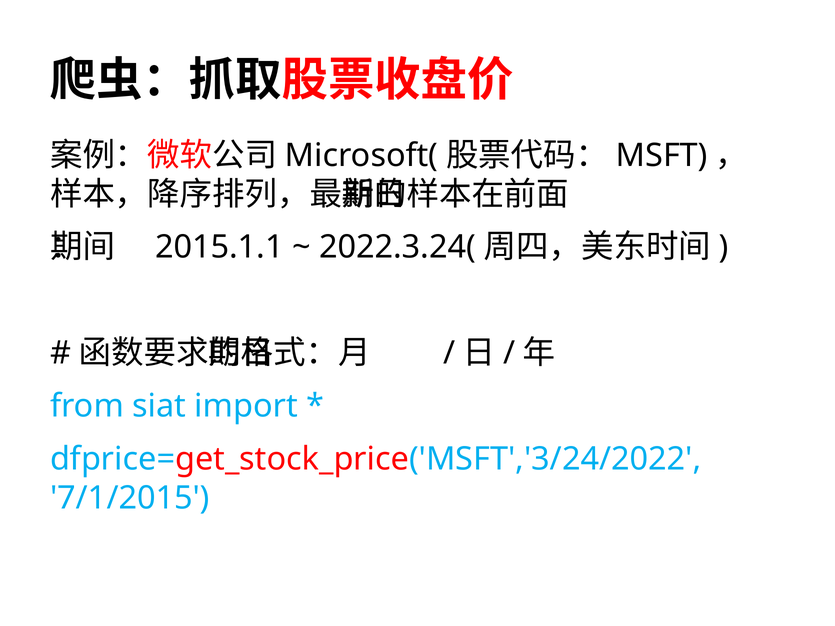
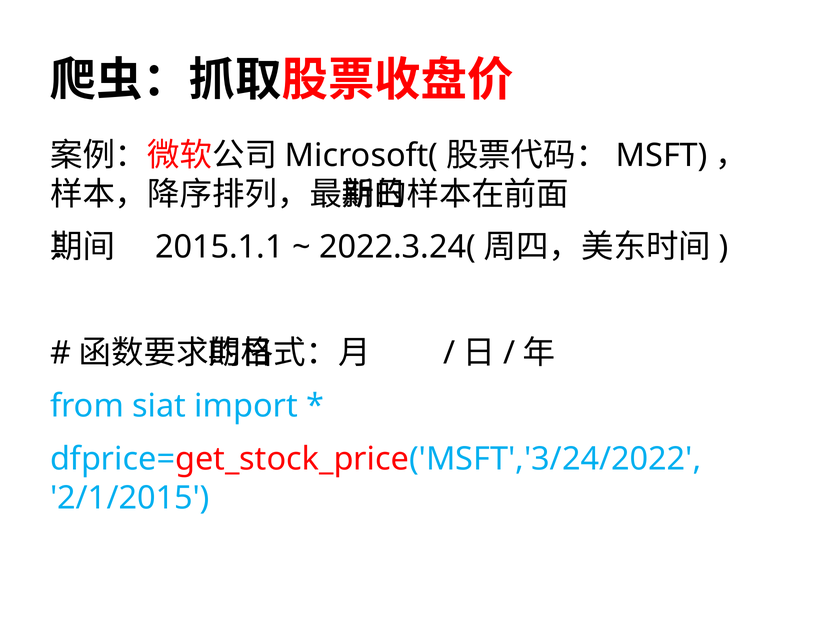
7/1/2015: 7/1/2015 -> 2/1/2015 (130, 498)
